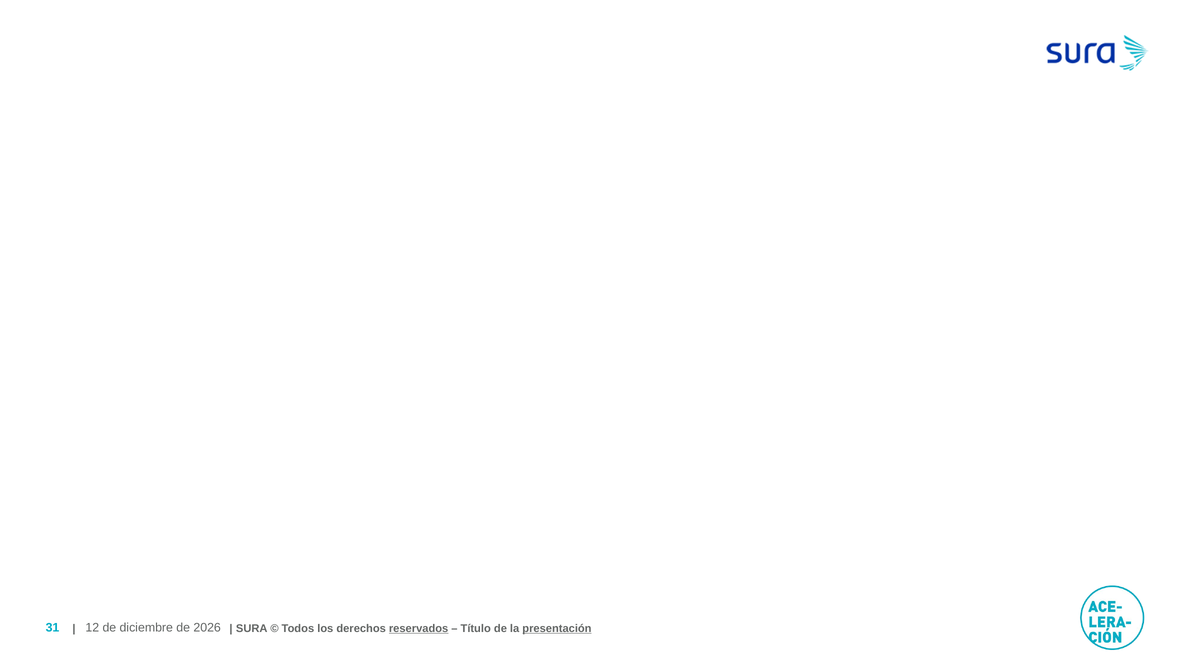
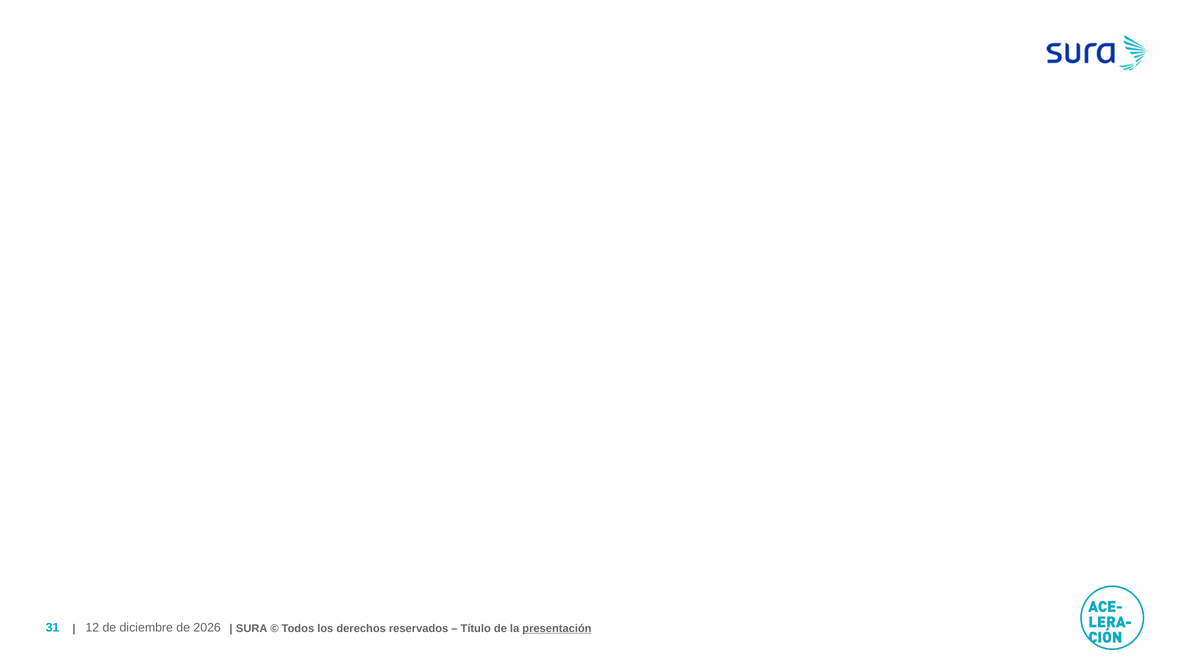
reservados underline: present -> none (419, 628)
